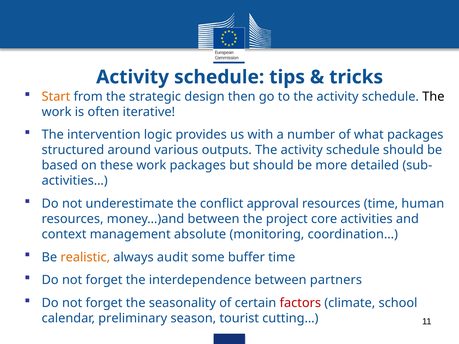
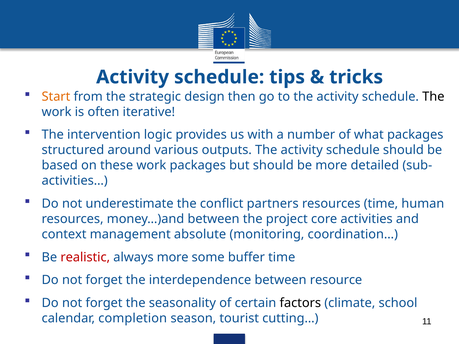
approval: approval -> partners (273, 204)
realistic colour: orange -> red (85, 257)
always audit: audit -> more (173, 257)
partners: partners -> resource (336, 280)
factors colour: red -> black (300, 303)
preliminary: preliminary -> completion (133, 319)
